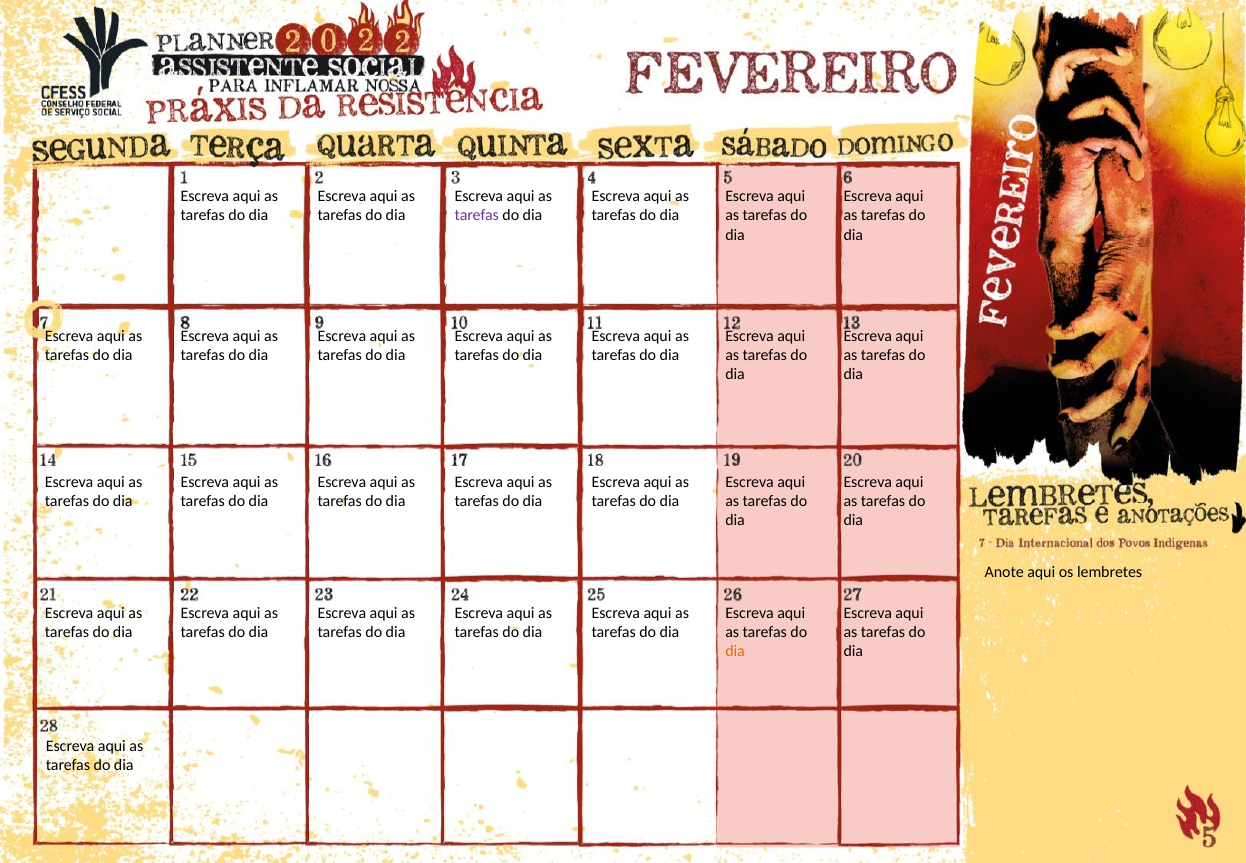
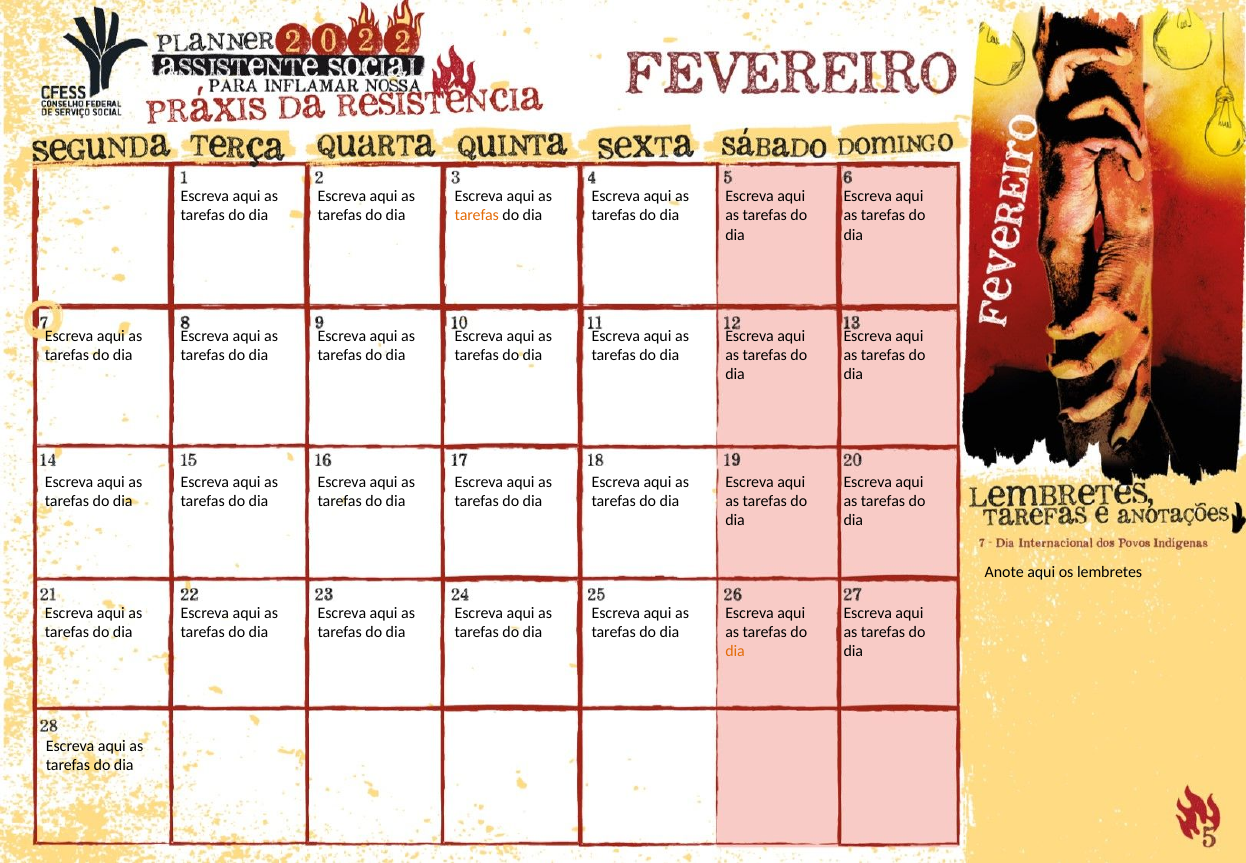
tarefas colour: purple -> orange (477, 215)
